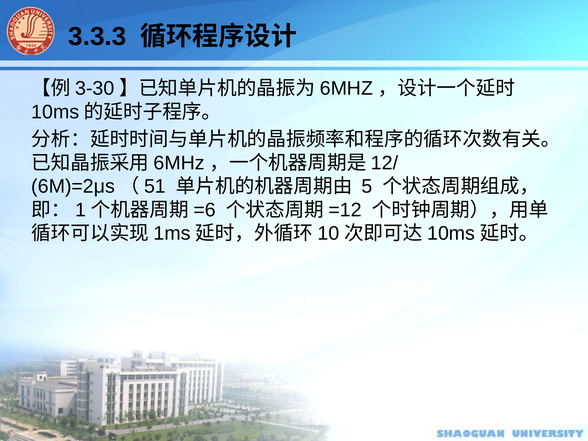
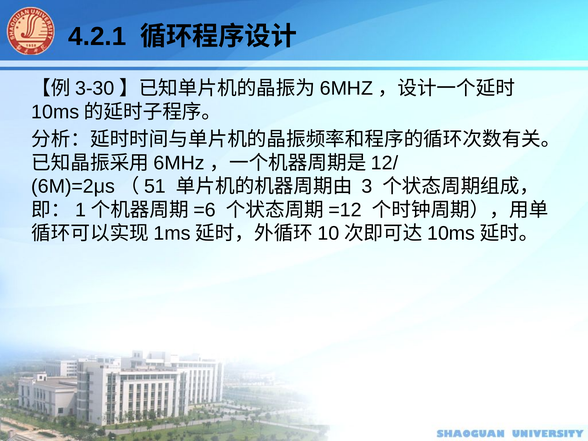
3.3.3: 3.3.3 -> 4.2.1 (97, 37)
5: 5 -> 3 (367, 186)
